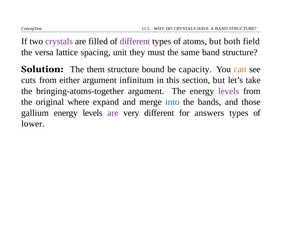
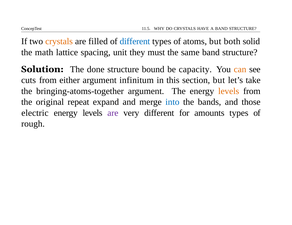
crystals colour: purple -> orange (59, 42)
different colour: purple -> blue (135, 42)
field: field -> solid (251, 42)
versa: versa -> math (44, 52)
them: them -> done (96, 69)
levels colour: purple -> orange (229, 91)
where: where -> repeat (78, 102)
gallium: gallium -> electric (35, 113)
answers: answers -> amounts (209, 113)
lower: lower -> rough (33, 124)
